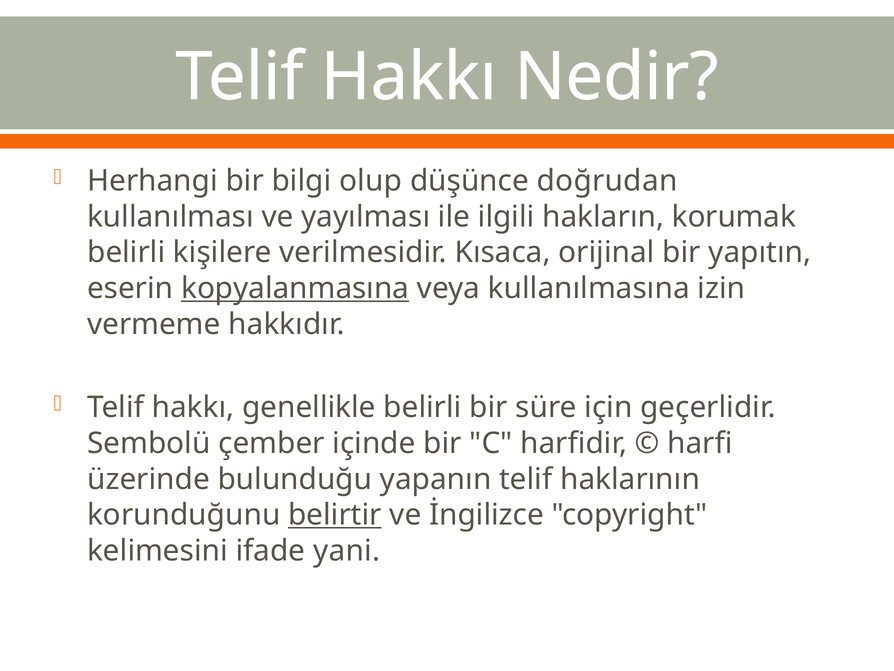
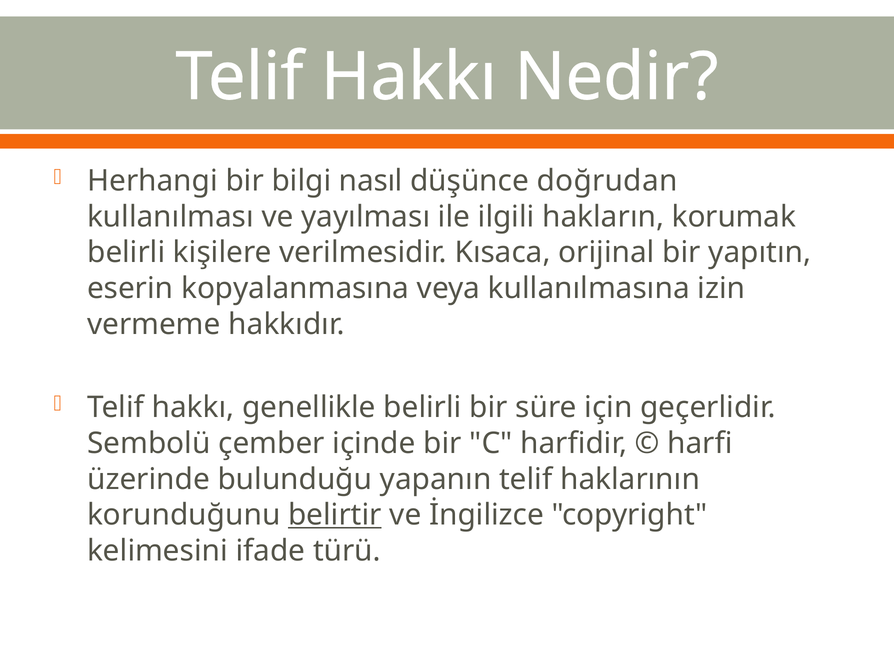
olup: olup -> nasıl (371, 181)
kopyalanmasına underline: present -> none (295, 288)
yani: yani -> türü (347, 550)
